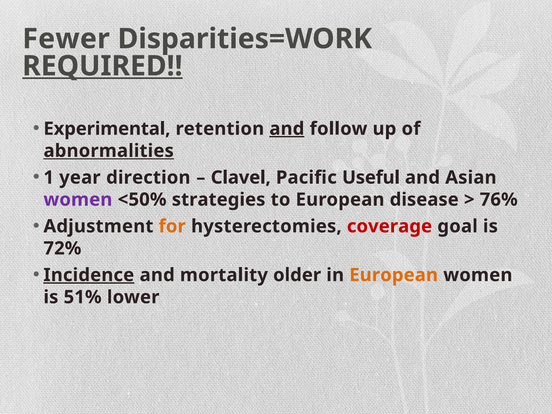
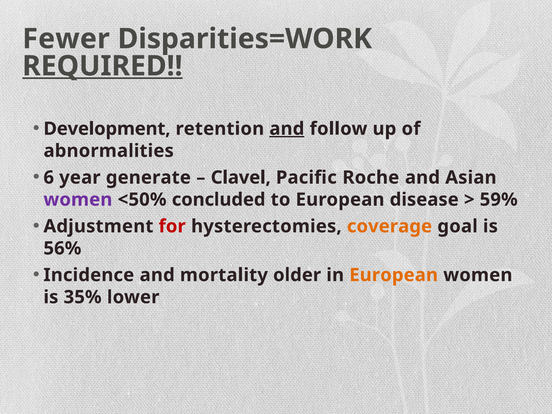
Experimental: Experimental -> Development (107, 129)
abnormalities underline: present -> none (109, 151)
1: 1 -> 6 (49, 178)
direction: direction -> generate (148, 178)
Useful: Useful -> Roche (371, 178)
strategies: strategies -> concluded (219, 200)
76%: 76% -> 59% (499, 200)
for colour: orange -> red (172, 226)
coverage colour: red -> orange (389, 226)
72%: 72% -> 56% (62, 248)
Incidence underline: present -> none (89, 275)
51%: 51% -> 35% (83, 297)
